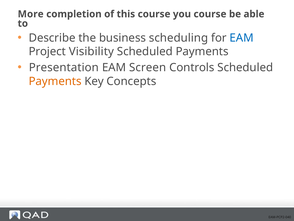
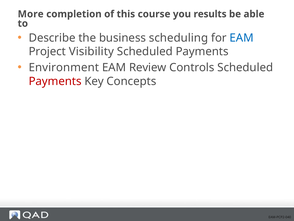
you course: course -> results (210, 14)
Presentation: Presentation -> Environment (64, 67)
Screen: Screen -> Review (148, 67)
Payments colour: orange -> red (55, 81)
